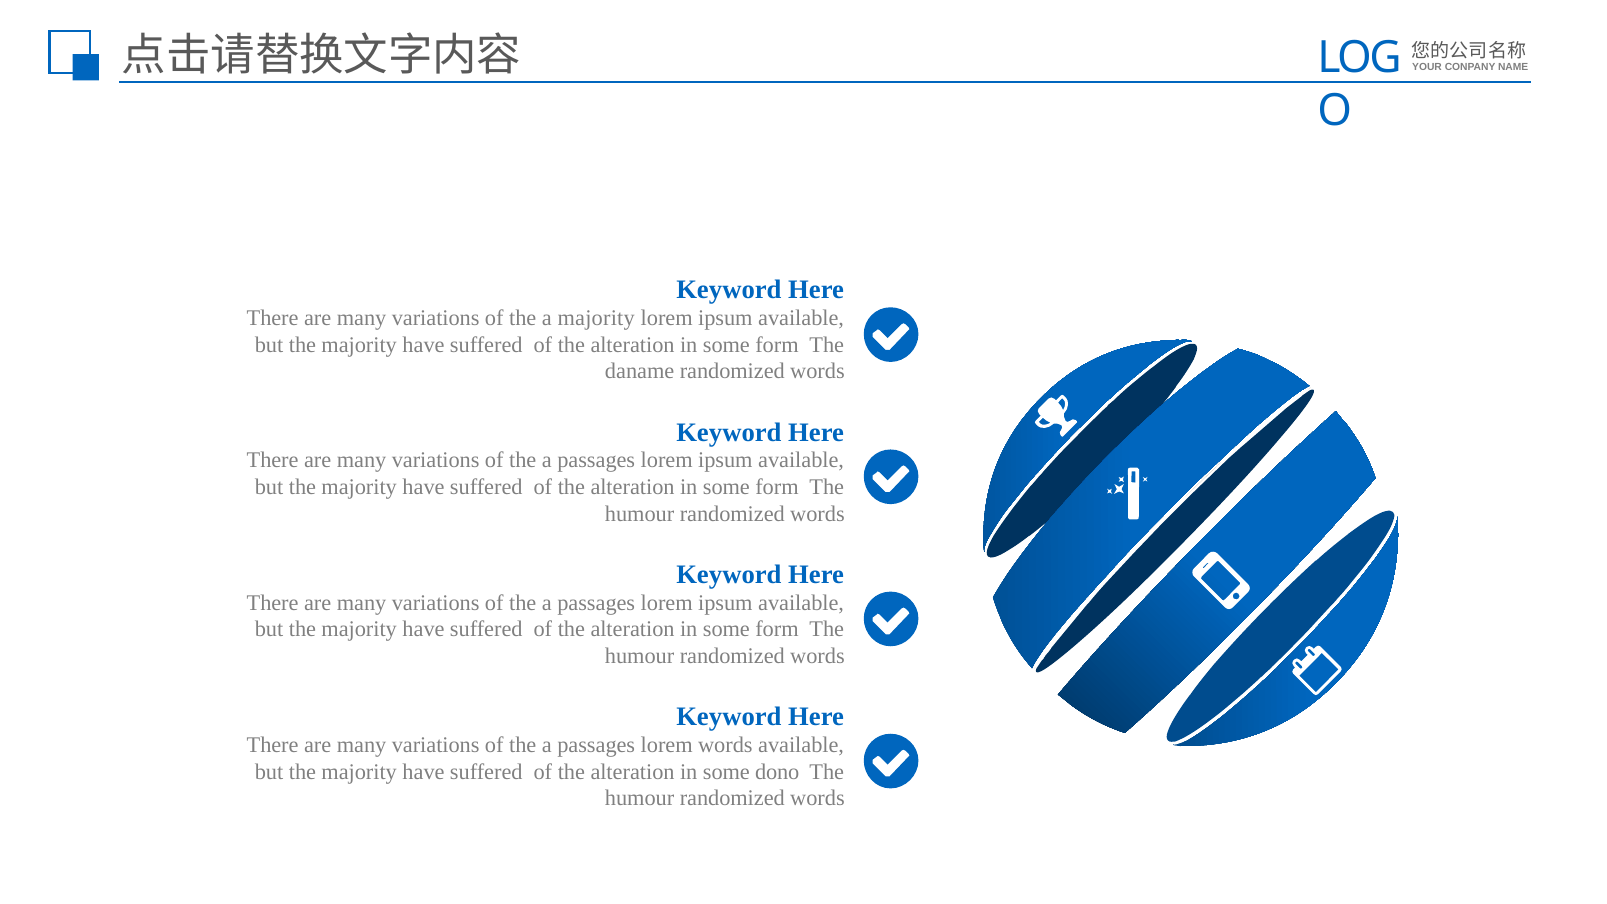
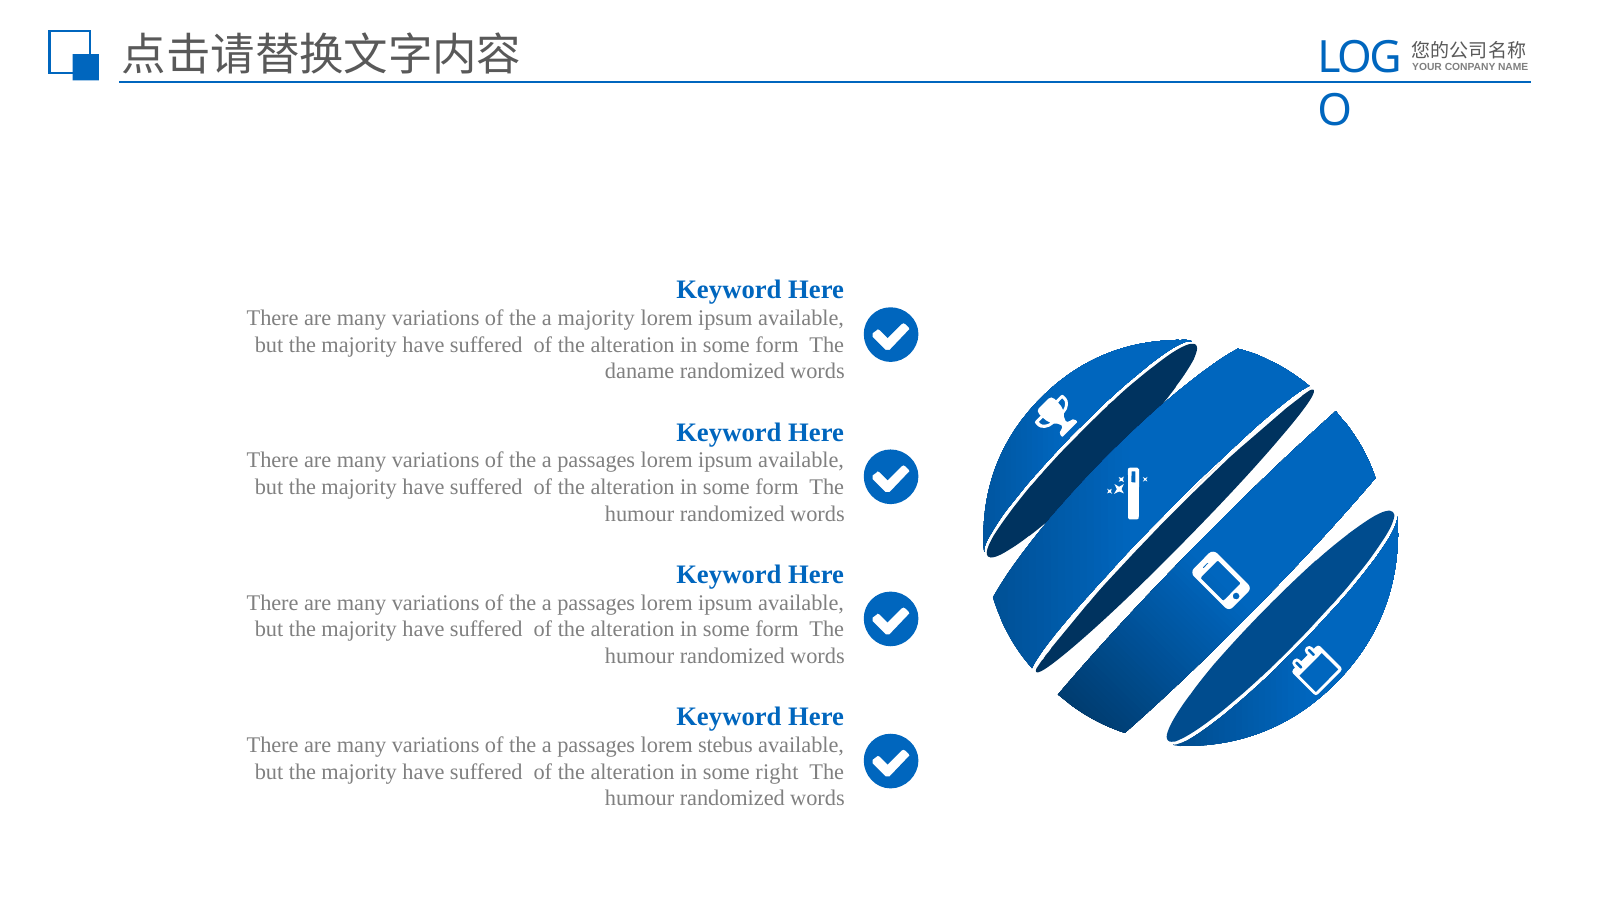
lorem words: words -> stebus (725, 745)
dono: dono -> right (777, 772)
